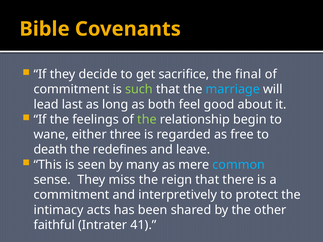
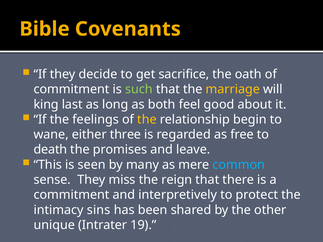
final: final -> oath (248, 74)
marriage colour: light blue -> yellow (233, 89)
lead: lead -> king (46, 105)
the colour: light green -> yellow (147, 120)
redefines: redefines -> promises (120, 150)
acts: acts -> sins (99, 210)
faithful: faithful -> unique (54, 225)
41: 41 -> 19 (143, 225)
